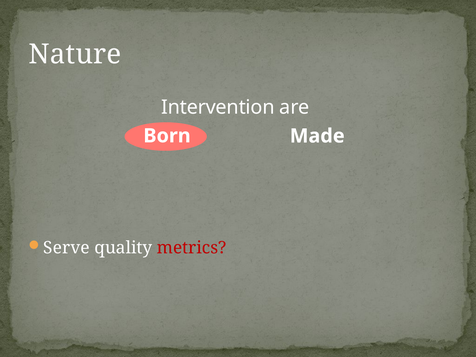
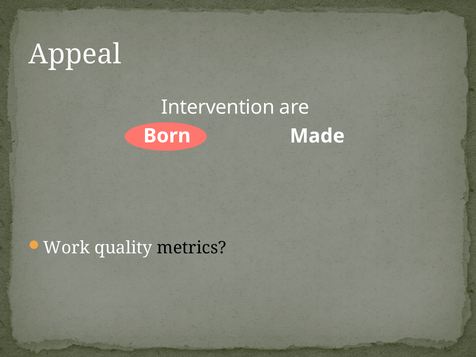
Nature: Nature -> Appeal (75, 54)
Serve: Serve -> Work (66, 248)
metrics colour: red -> black (192, 248)
